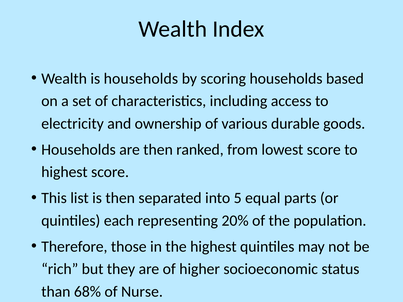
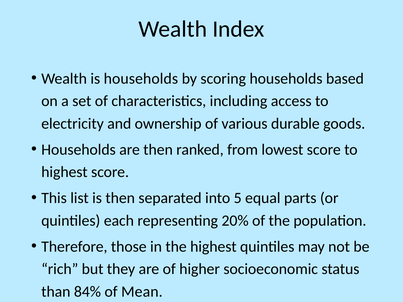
68%: 68% -> 84% (87, 292)
Nurse: Nurse -> Mean (142, 292)
